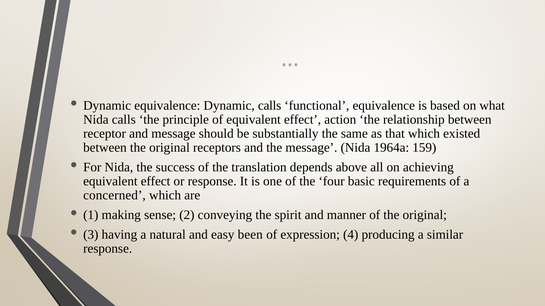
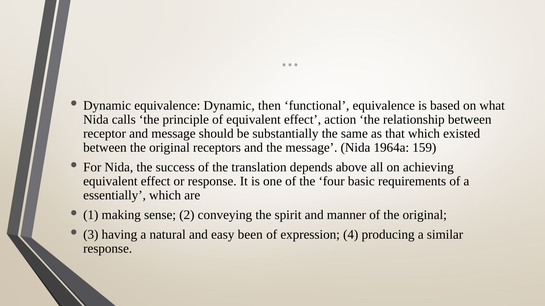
Dynamic calls: calls -> then (269, 106)
concerned: concerned -> essentially (115, 196)
